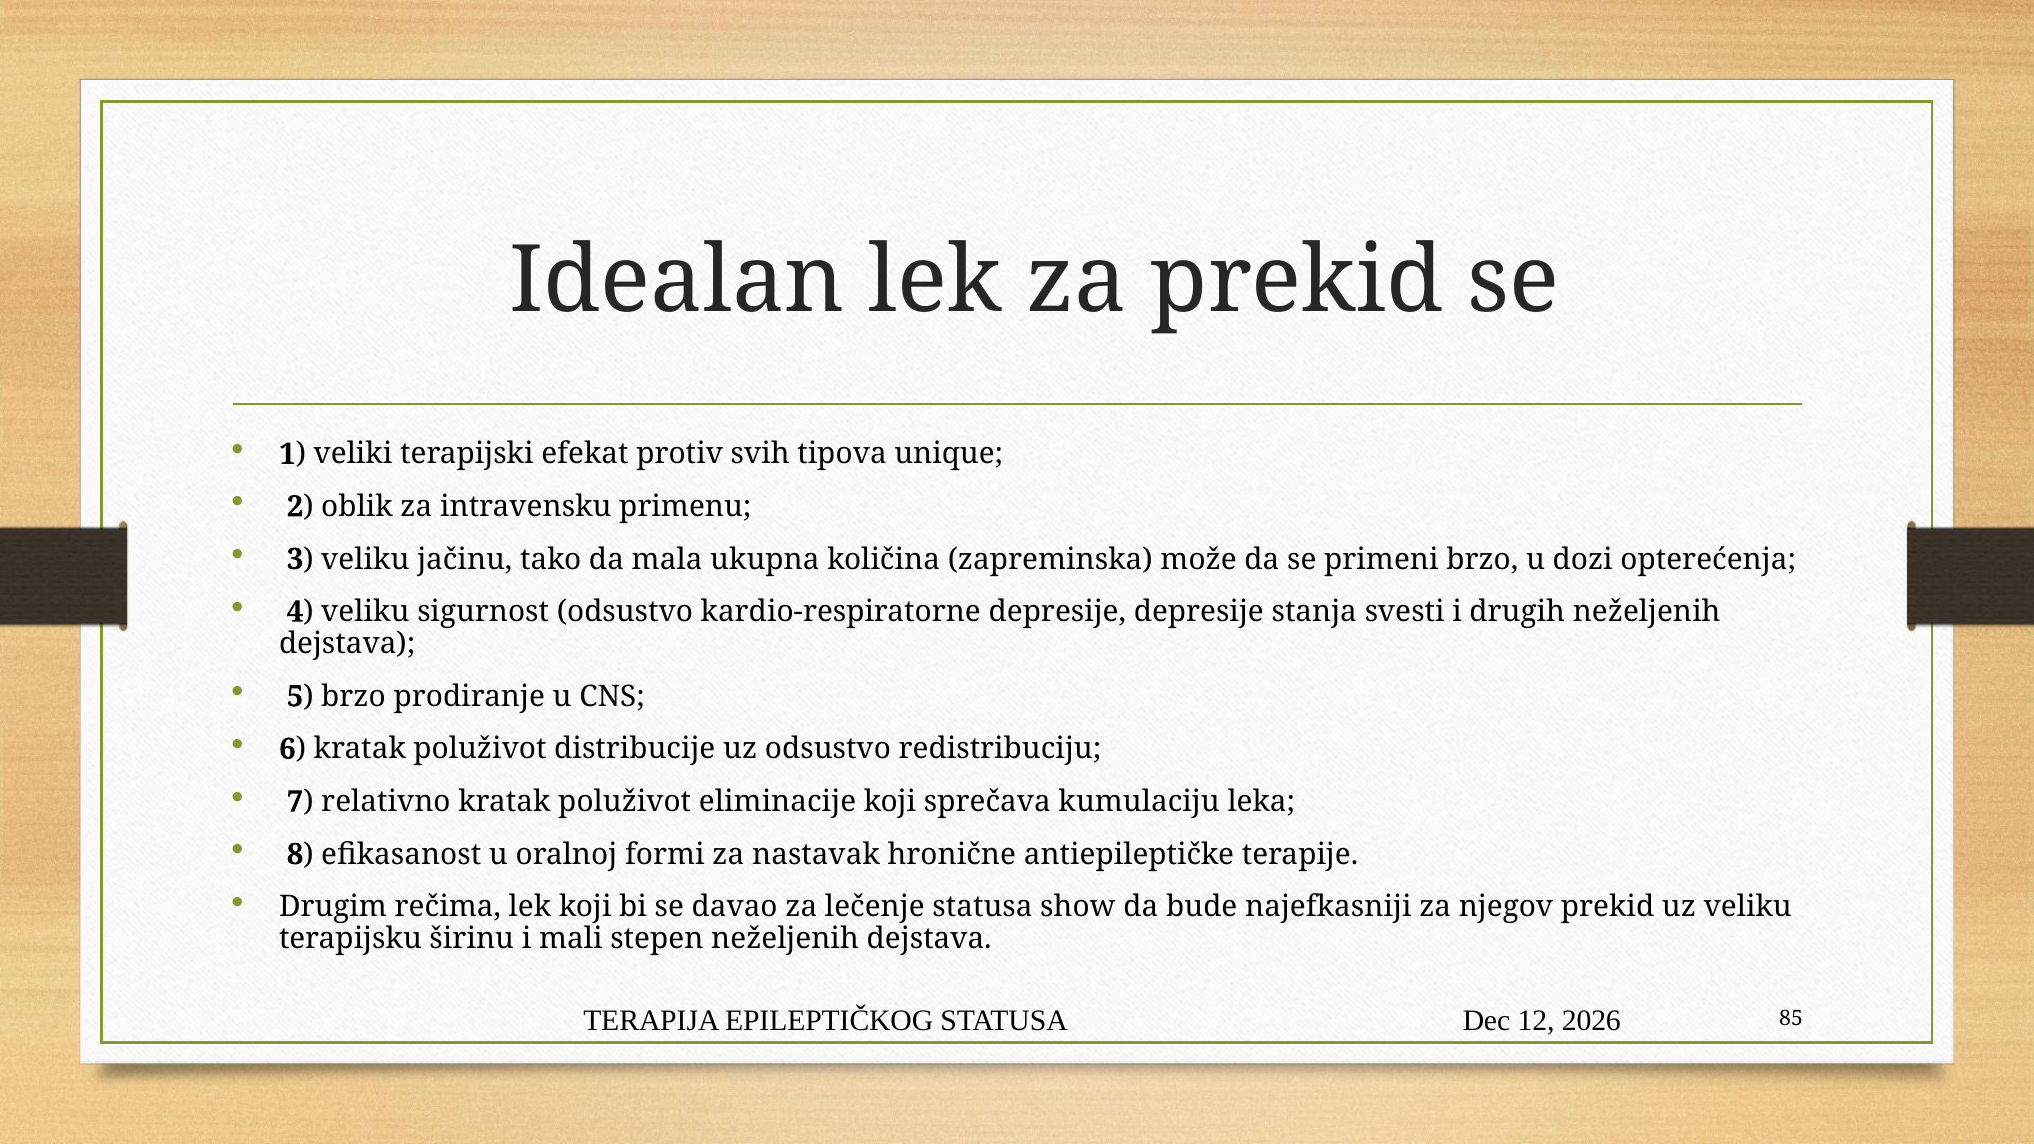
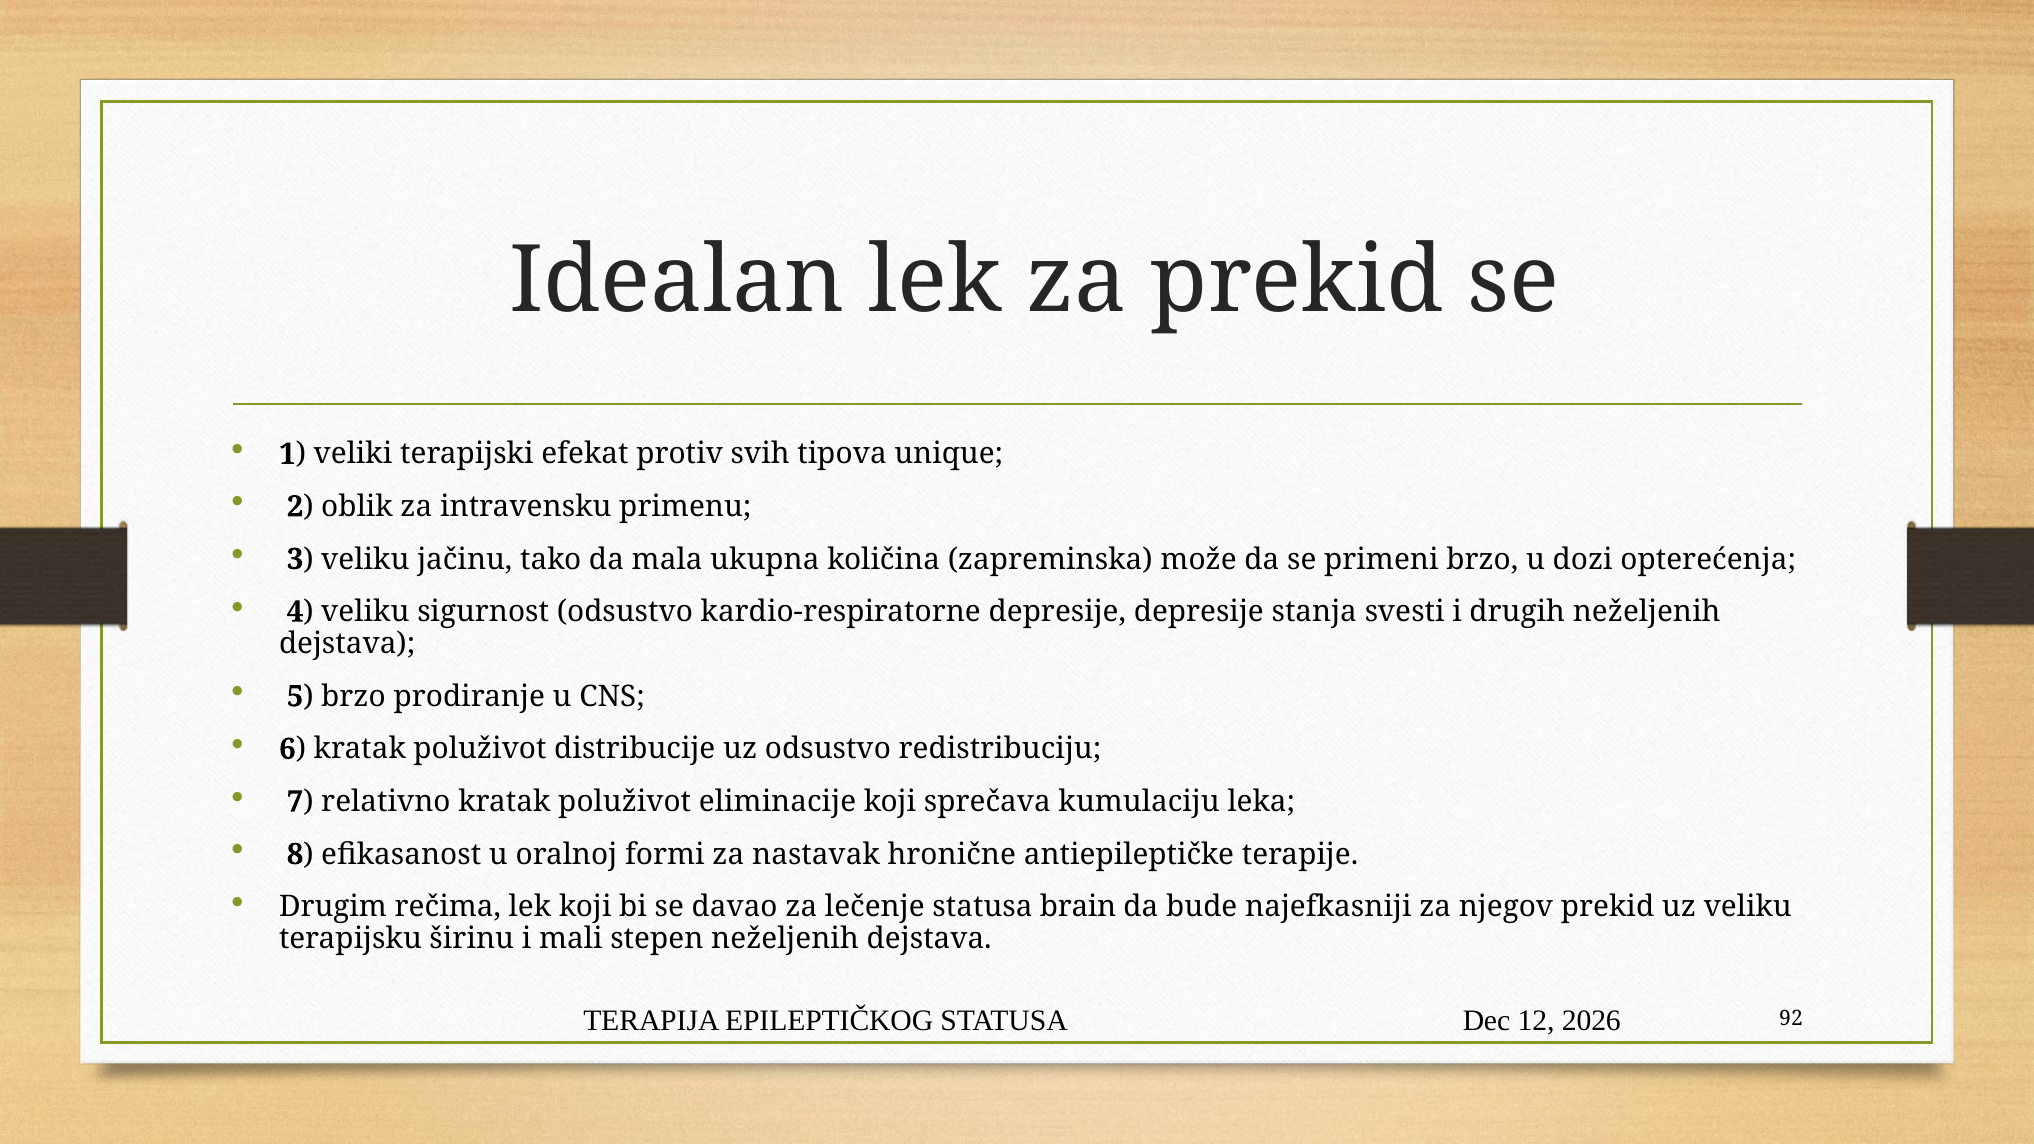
show: show -> brain (1078, 907)
85: 85 -> 92 (1791, 1019)
